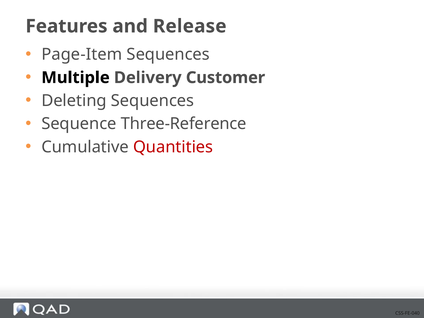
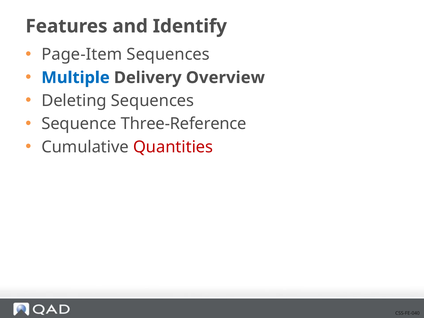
Release: Release -> Identify (190, 26)
Multiple colour: black -> blue (76, 78)
Customer: Customer -> Overview (225, 78)
